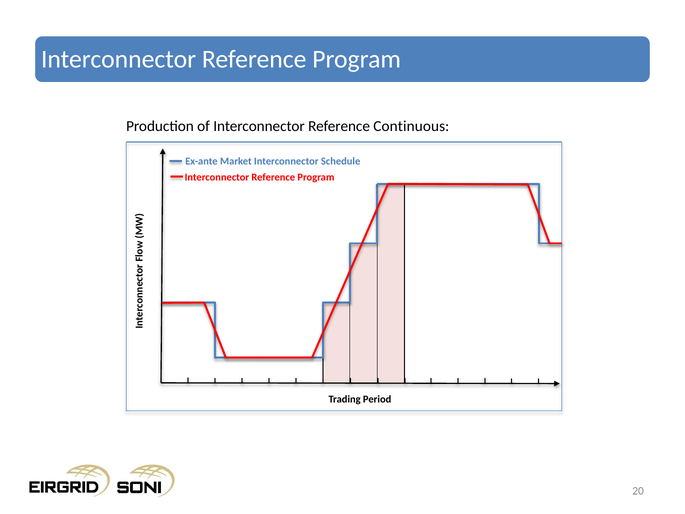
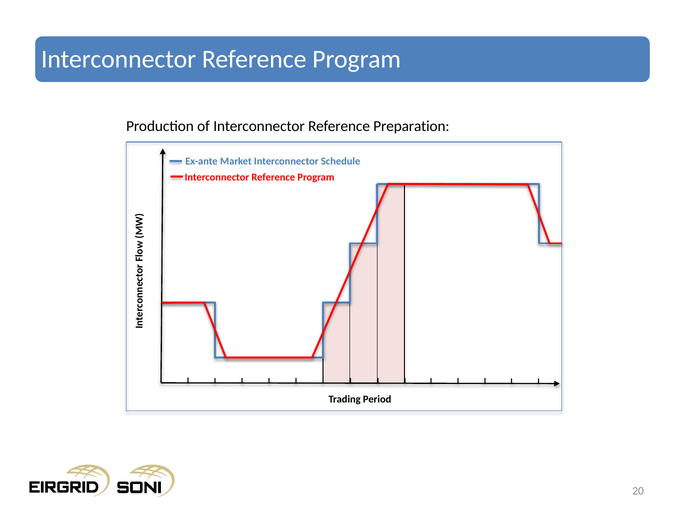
Continuous: Continuous -> Preparation (411, 126)
